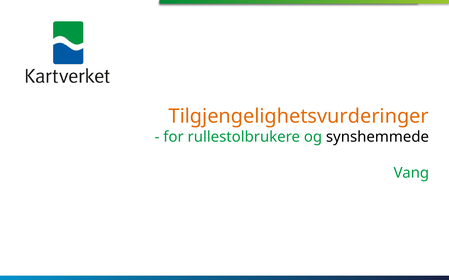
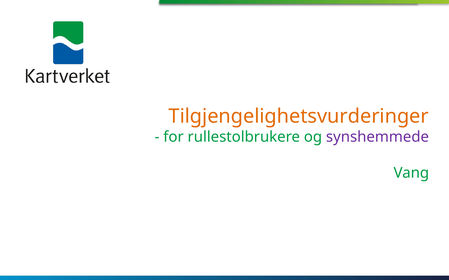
synshemmede colour: black -> purple (377, 137)
